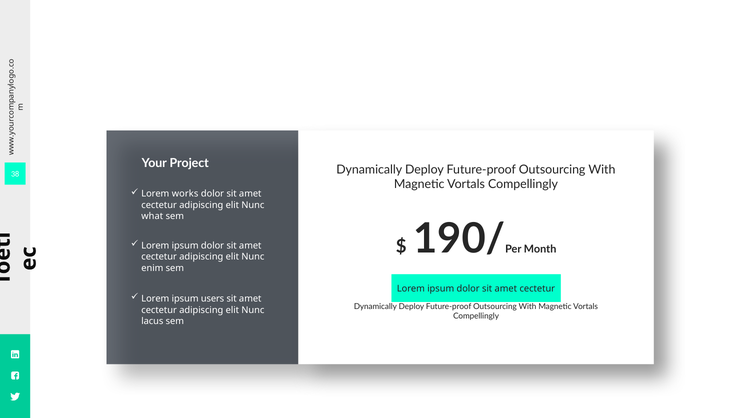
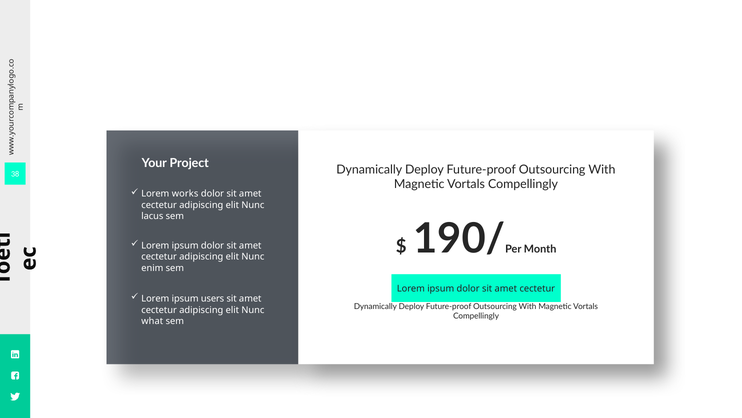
what: what -> lacus (152, 216)
lacus: lacus -> what (152, 321)
